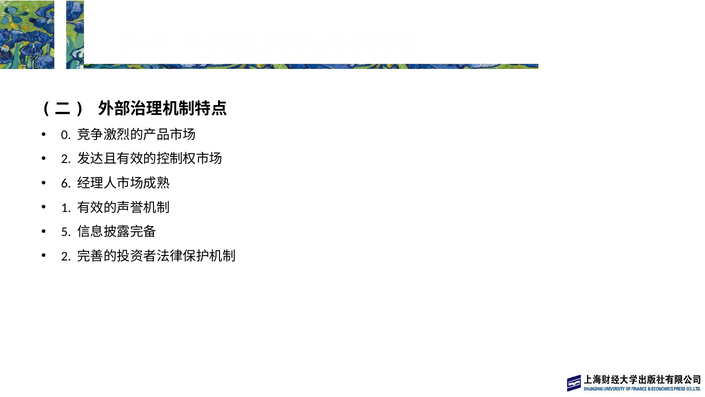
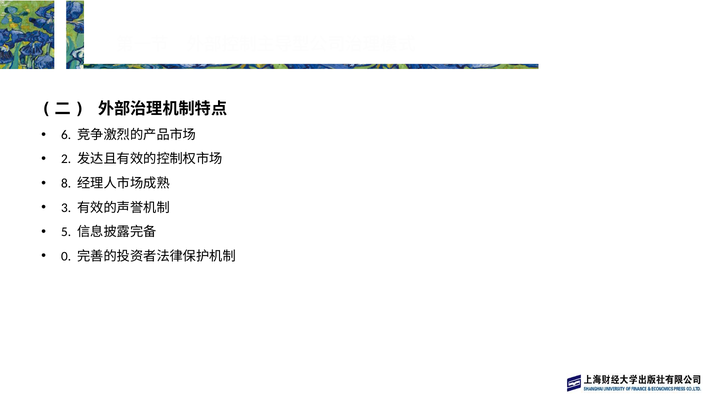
0: 0 -> 6 (66, 135)
6: 6 -> 8 (66, 183)
1: 1 -> 3 (66, 207)
2: 2 -> 0 (66, 256)
